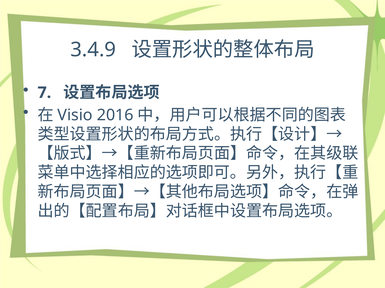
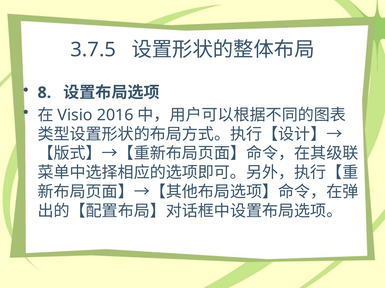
3.4.9: 3.4.9 -> 3.7.5 (93, 50)
7: 7 -> 8 (44, 93)
